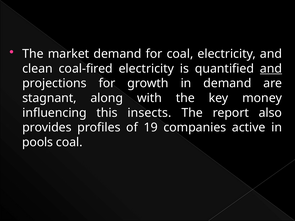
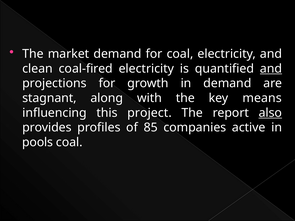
money: money -> means (262, 98)
insects: insects -> project (149, 113)
also underline: none -> present (270, 113)
19: 19 -> 85 (151, 128)
